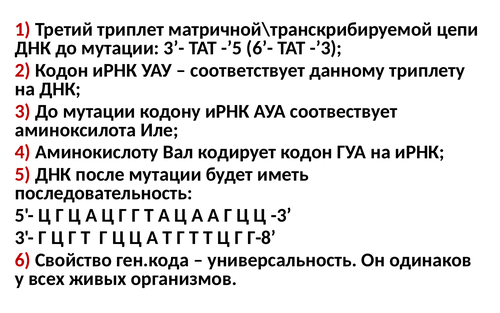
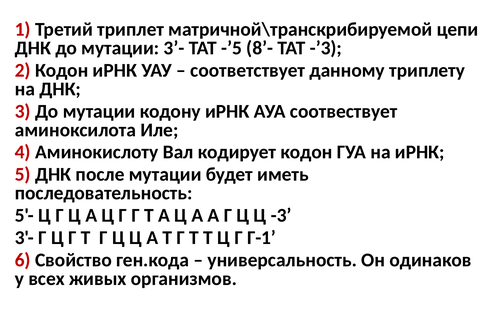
6’-: 6’- -> 8’- (260, 48)
Г-8: Г-8 -> Г-1 (261, 237)
